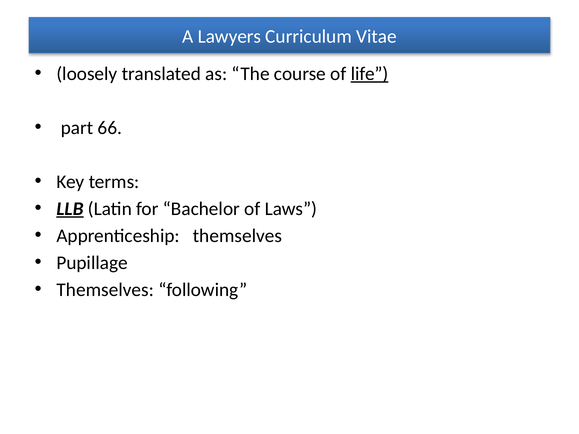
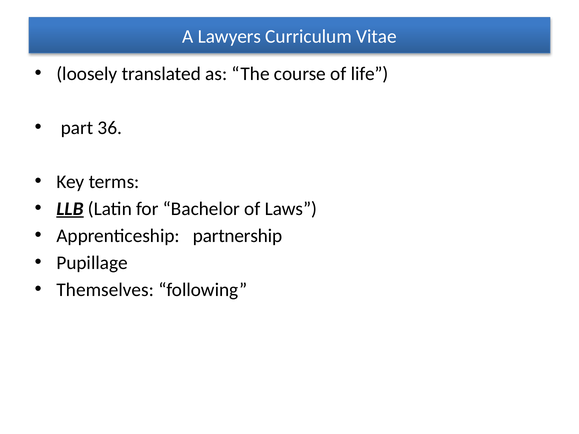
life underline: present -> none (370, 74)
66: 66 -> 36 (110, 128)
Apprenticeship themselves: themselves -> partnership (238, 236)
